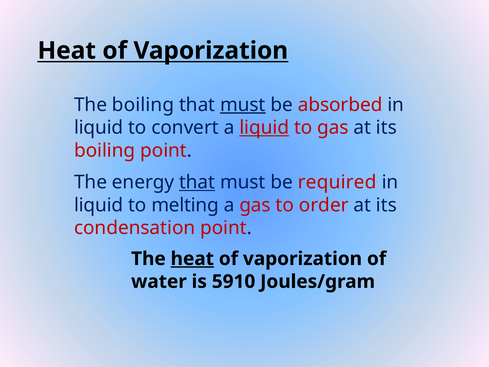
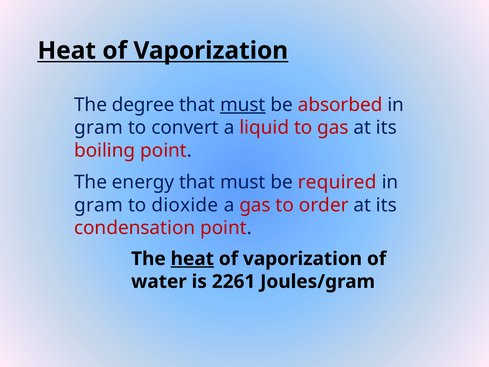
The boiling: boiling -> degree (143, 105)
liquid: liquid -> gram (99, 128)
liquid underline: present -> none (264, 128)
that underline: present -> none (197, 182)
liquid: liquid -> gram (99, 205)
melting: melting -> dioxide (185, 205)
5910: 5910 -> 2261 (234, 281)
